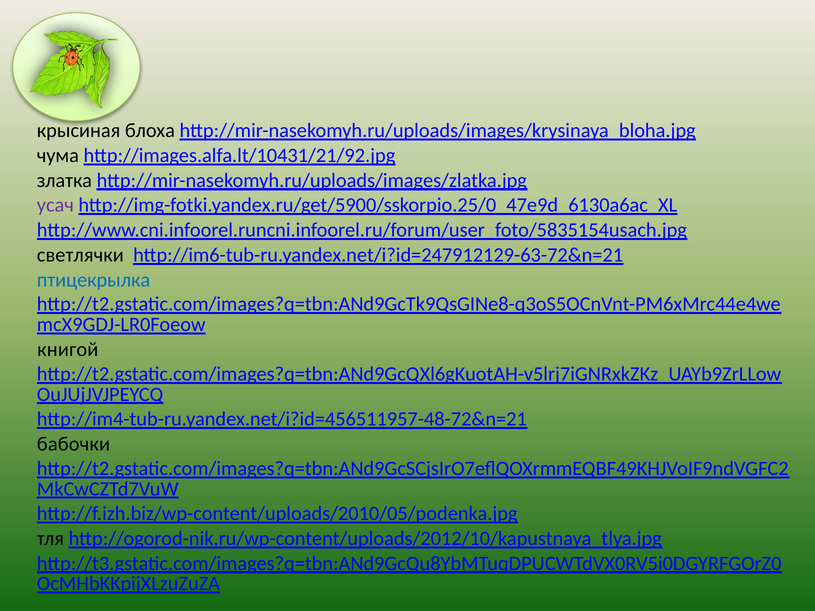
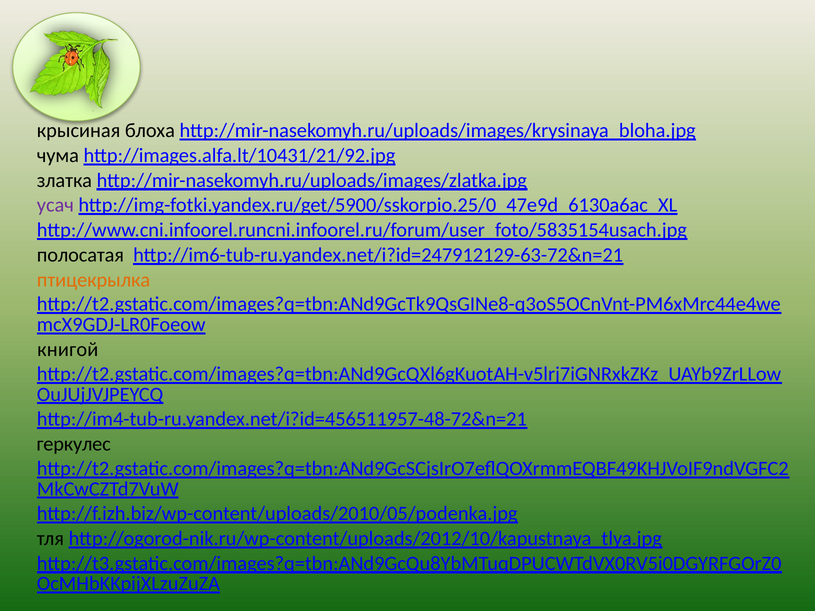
светлячки: светлячки -> полосатая (80, 255)
птицекрылка colour: blue -> orange (94, 280)
бабочки: бабочки -> геркулес (74, 444)
